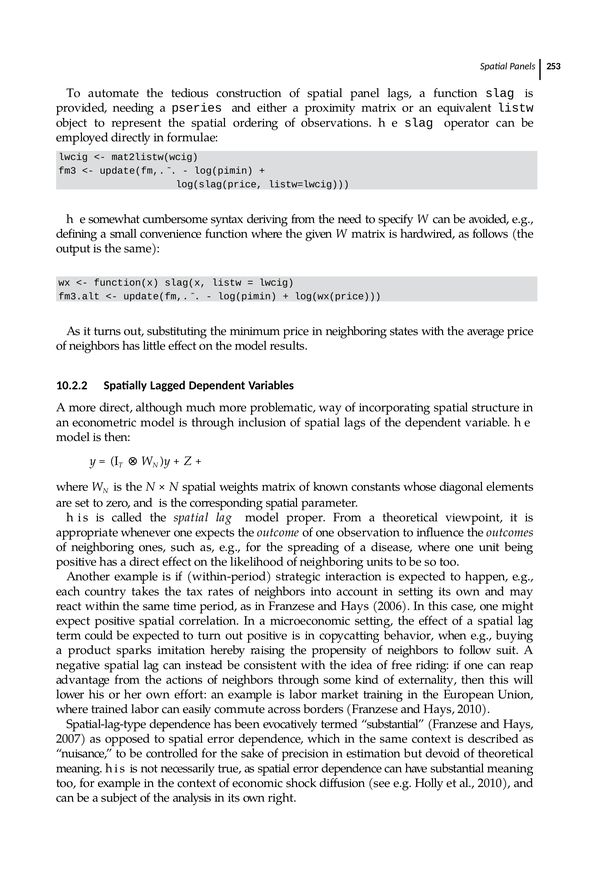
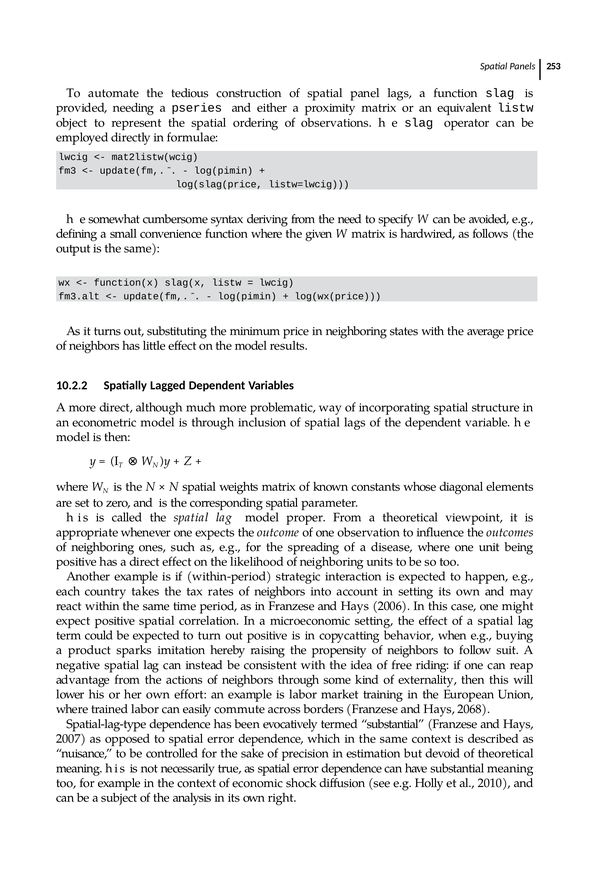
Hays 2010: 2010 -> 2068 (474, 709)
